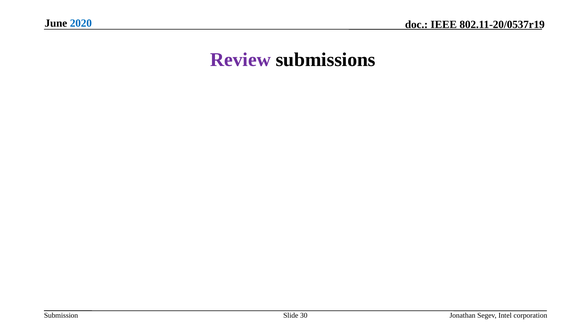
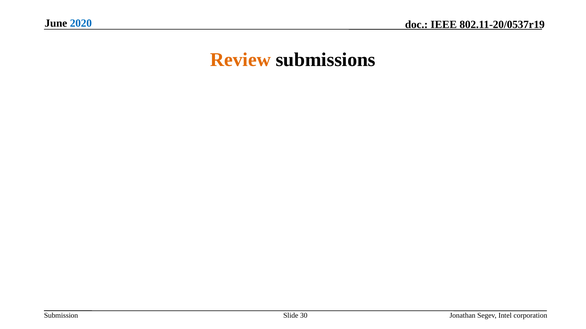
Review colour: purple -> orange (240, 60)
